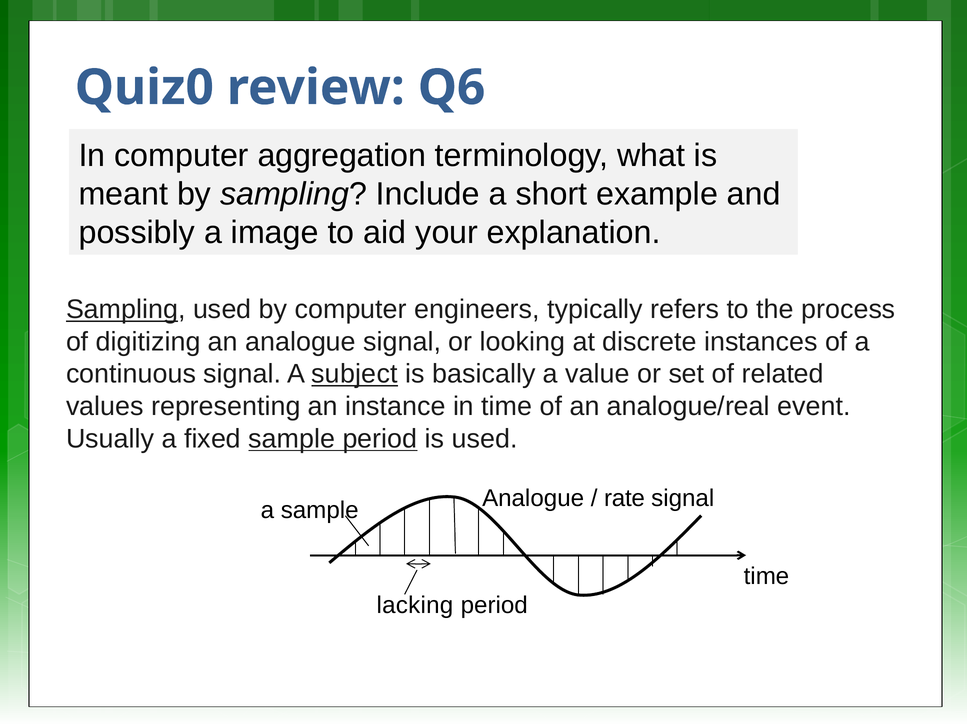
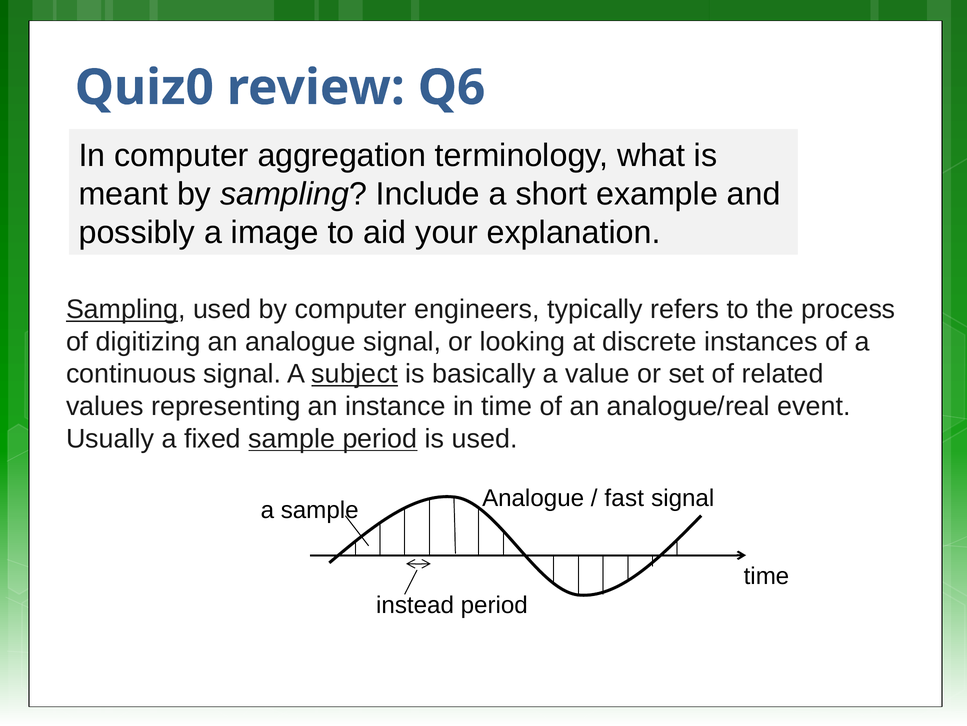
rate: rate -> fast (624, 498)
lacking: lacking -> instead (415, 604)
